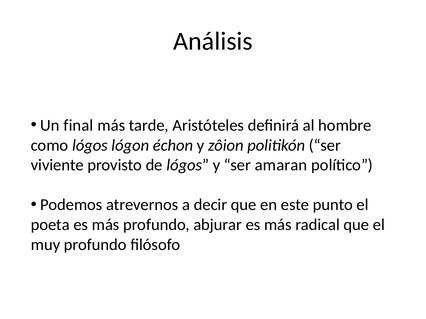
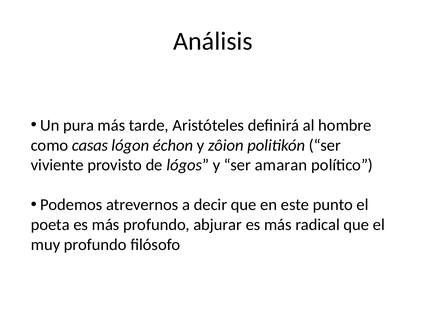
final: final -> pura (79, 126)
como lógos: lógos -> casas (90, 145)
